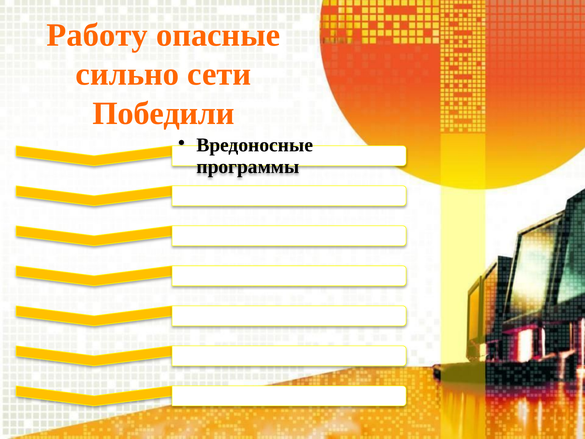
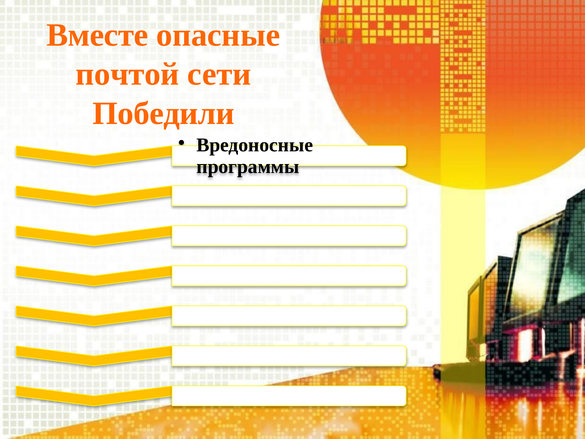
Работу: Работу -> Вместе (97, 35)
сильно: сильно -> почтой (127, 74)
